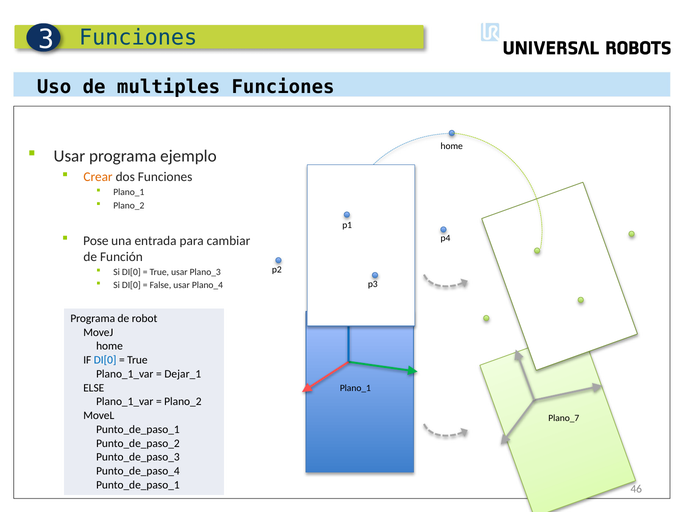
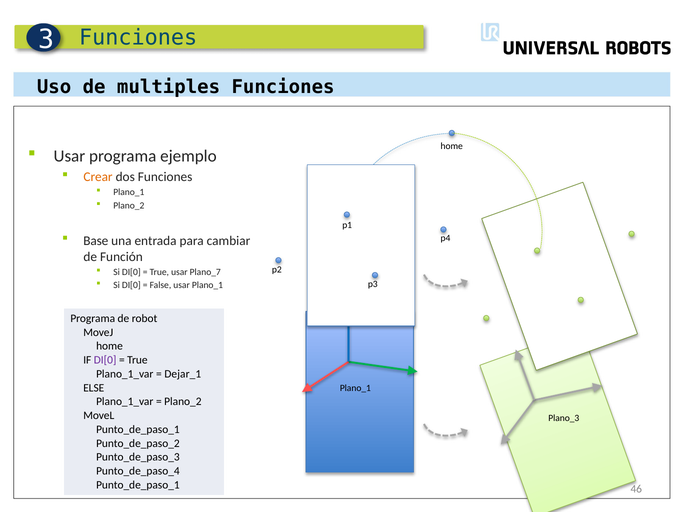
Pose: Pose -> Base (96, 241)
Plano_3: Plano_3 -> Plano_7 (205, 272)
usar Plano_4: Plano_4 -> Plano_1 (207, 285)
DI[0 colour: blue -> purple (105, 360)
Plano_7: Plano_7 -> Plano_3 (564, 418)
